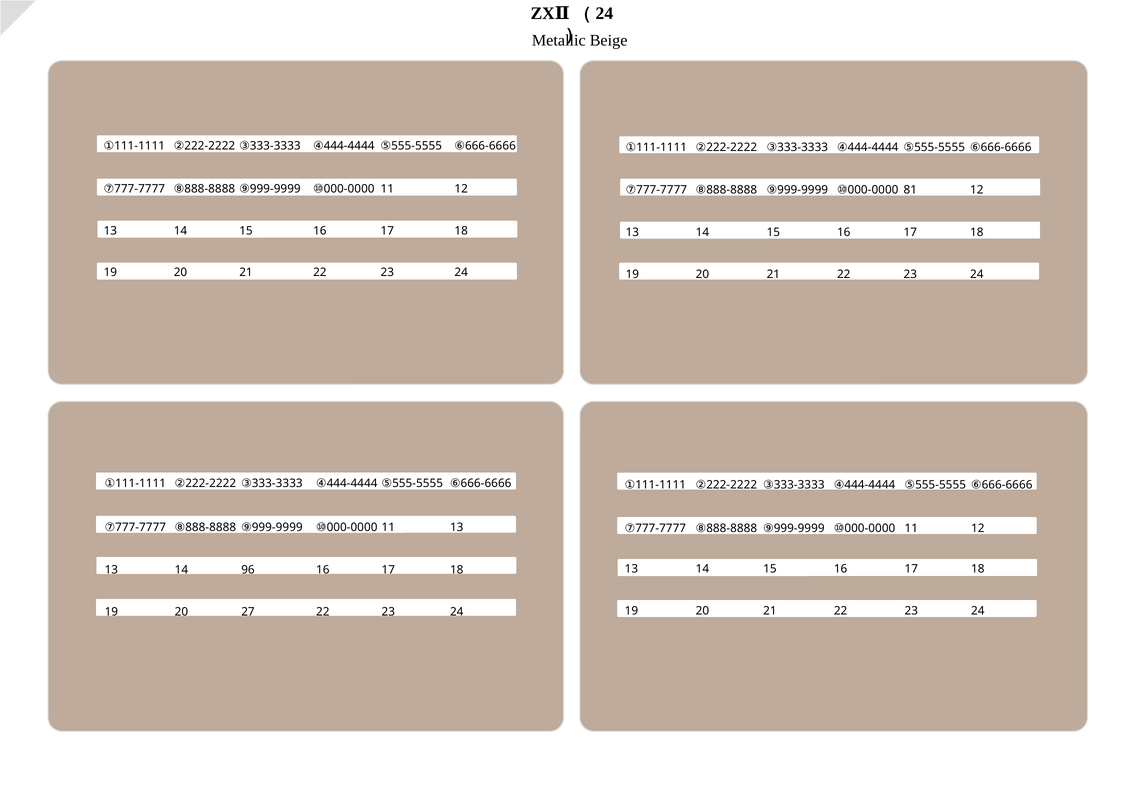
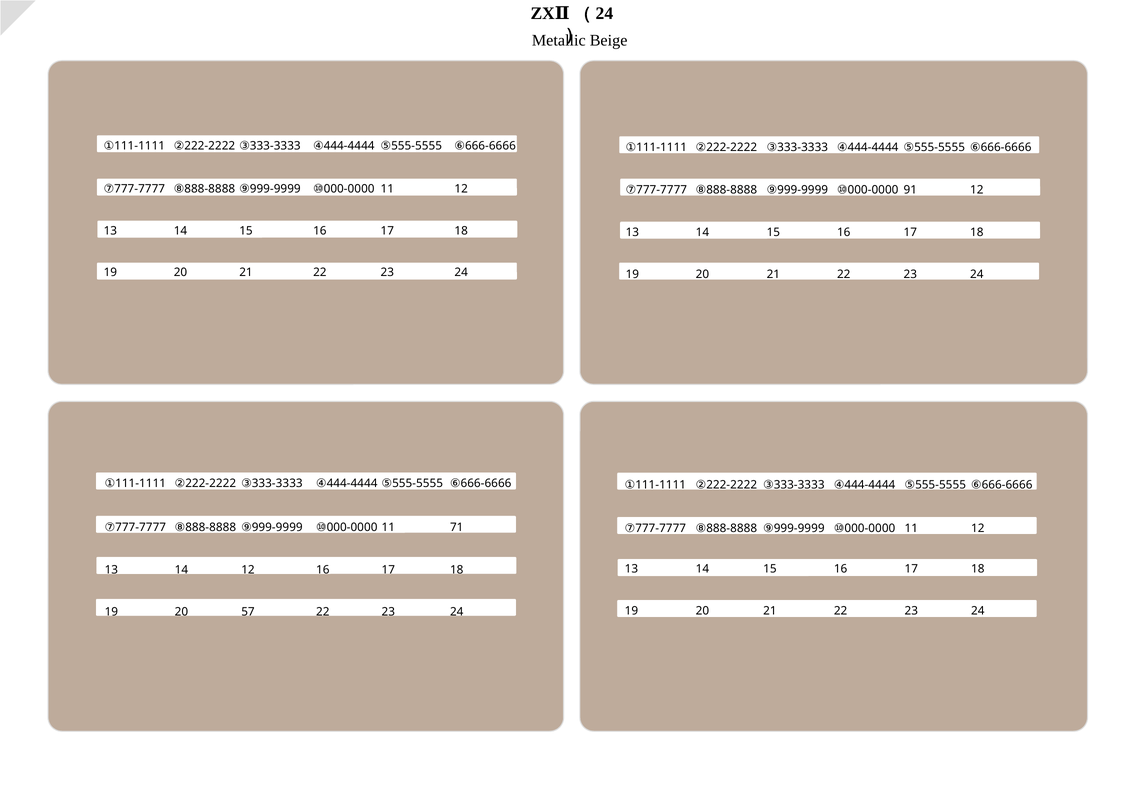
81: 81 -> 91 (910, 190)
11 13: 13 -> 71 (457, 528)
14 96: 96 -> 12 (248, 570)
27: 27 -> 57 (248, 612)
